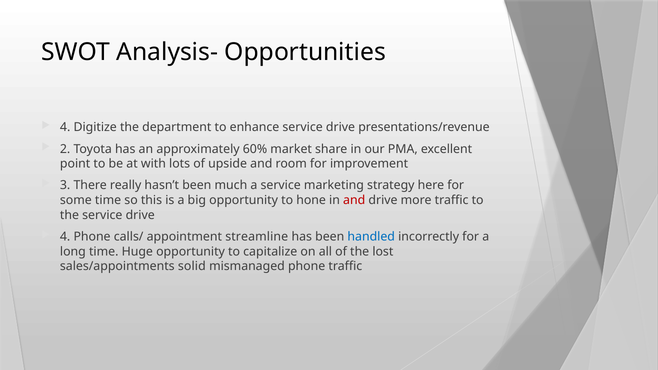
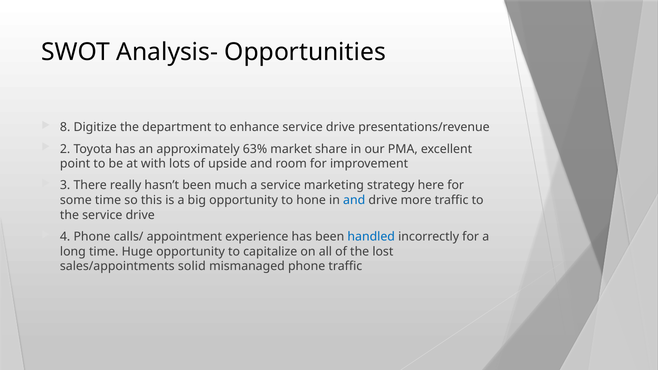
4: 4 -> 8 (65, 127)
60%: 60% -> 63% (255, 149)
and colour: red -> blue (354, 200)
streamline: streamline -> experience (257, 237)
